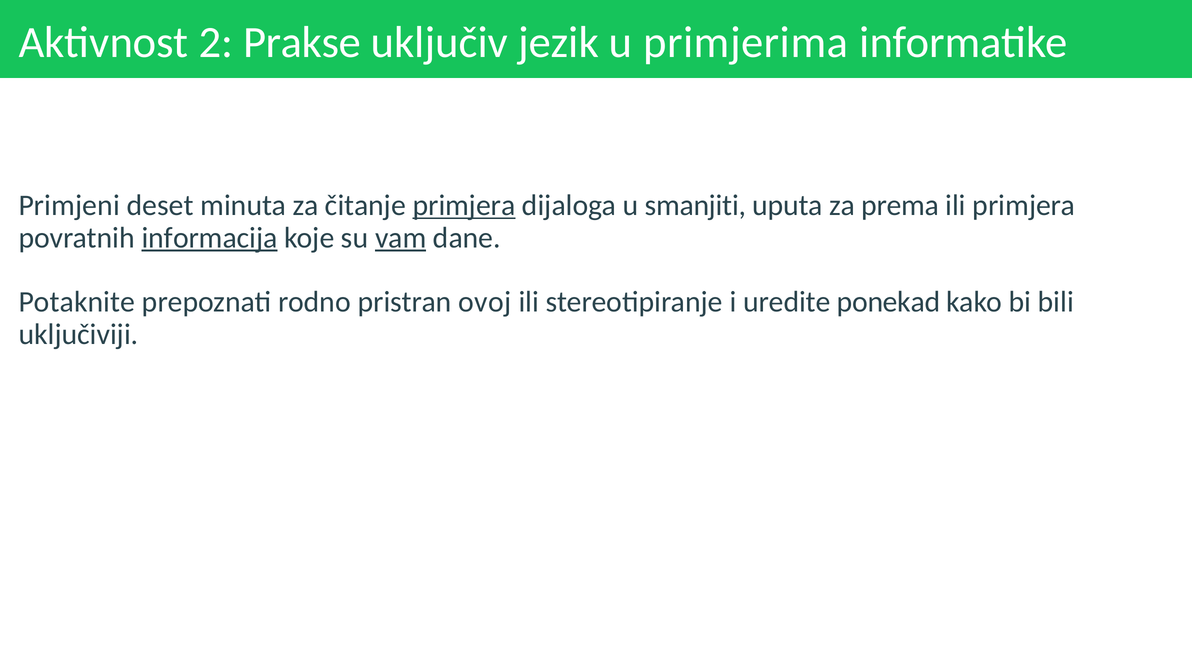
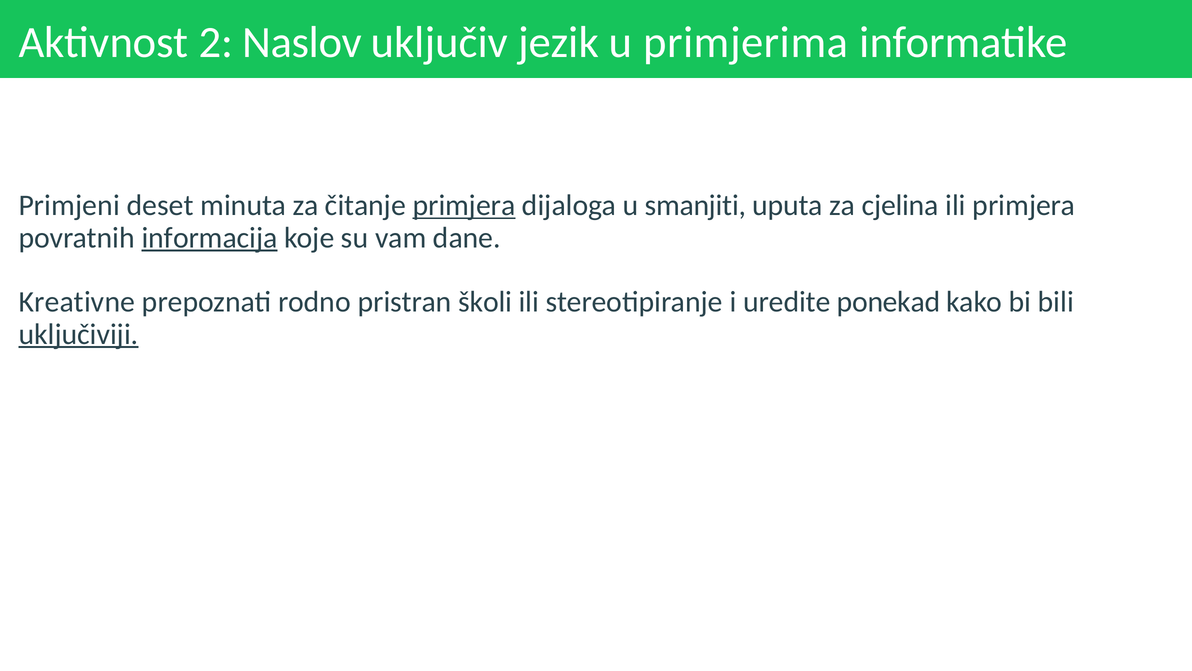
Prakse: Prakse -> Naslov (302, 43)
prema: prema -> cjelina (900, 205)
vam underline: present -> none (401, 237)
Potaknite: Potaknite -> Kreativne (77, 302)
ovoj: ovoj -> školi (485, 302)
uključiviji underline: none -> present (78, 334)
